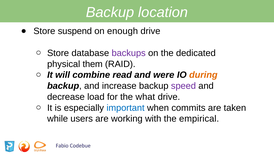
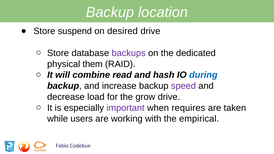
enough: enough -> desired (122, 31)
were: were -> hash (164, 75)
during colour: orange -> blue (203, 75)
what: what -> grow (145, 97)
important colour: blue -> purple (126, 108)
commits: commits -> requires (188, 108)
